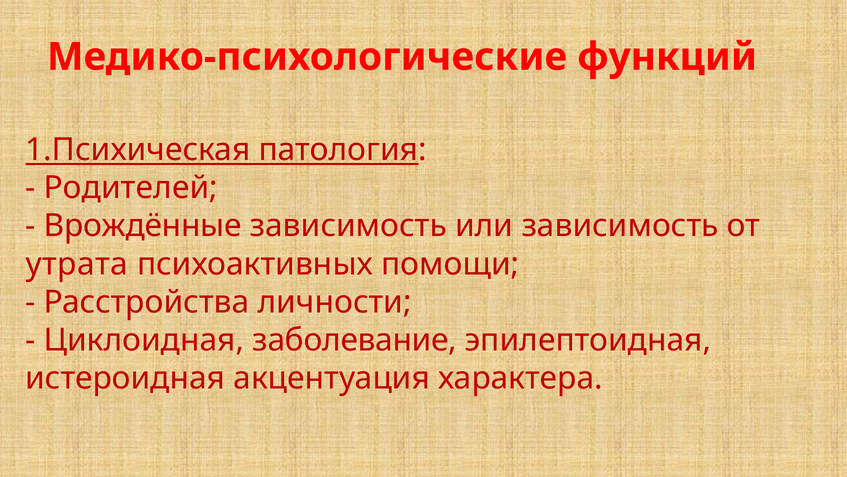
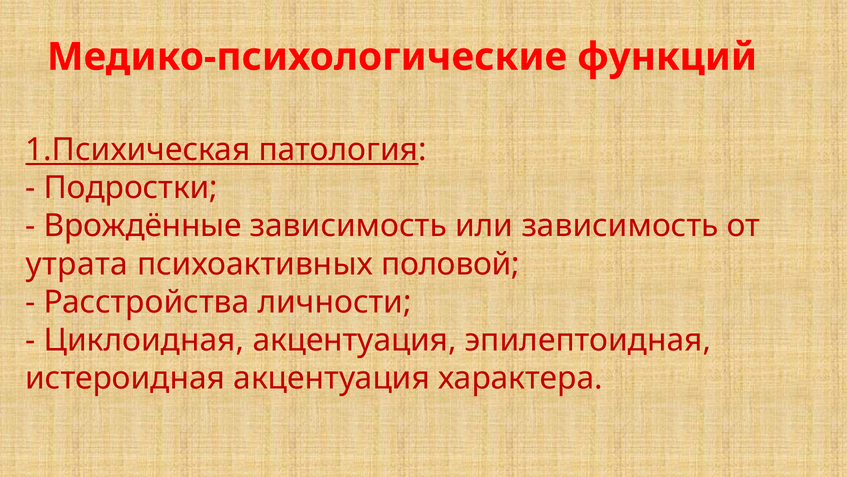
Родителей: Родителей -> Подростки (131, 187)
помощи: помощи -> половой (450, 264)
Циклоидная заболевание: заболевание -> акцентуация (355, 340)
